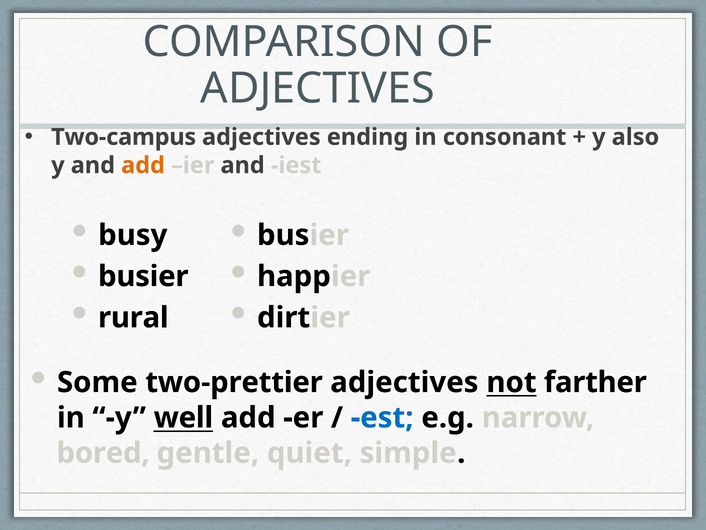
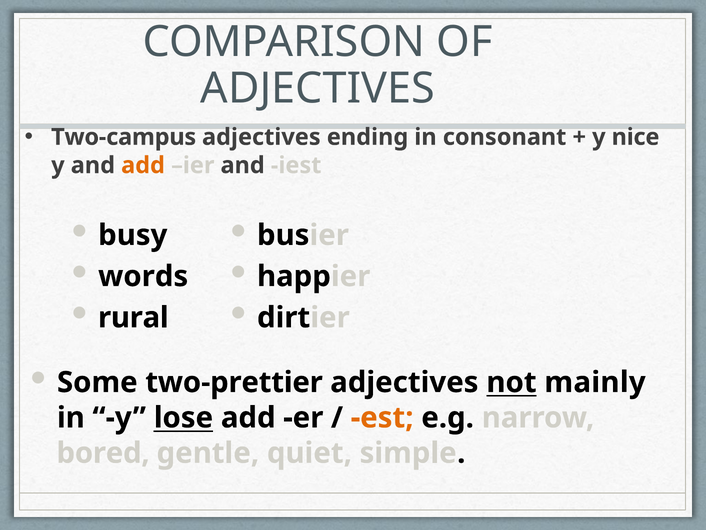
also: also -> nice (636, 137)
busier: busier -> words (143, 276)
farther: farther -> mainly (595, 382)
well: well -> lose (183, 417)
est colour: blue -> orange (382, 417)
